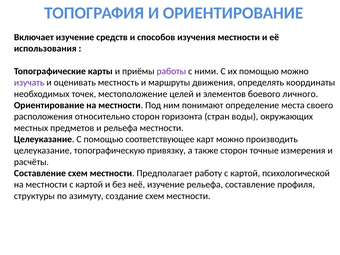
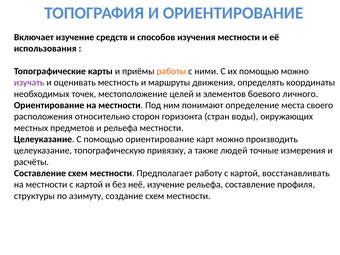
работы colour: purple -> orange (171, 71)
помощью соответствующее: соответствующее -> ориентирование (160, 139)
также сторон: сторон -> людей (234, 151)
психологической: психологической -> восстанавливать (296, 173)
